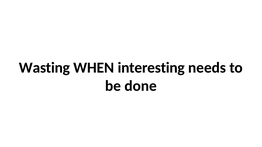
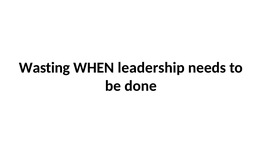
interesting: interesting -> leadership (151, 68)
